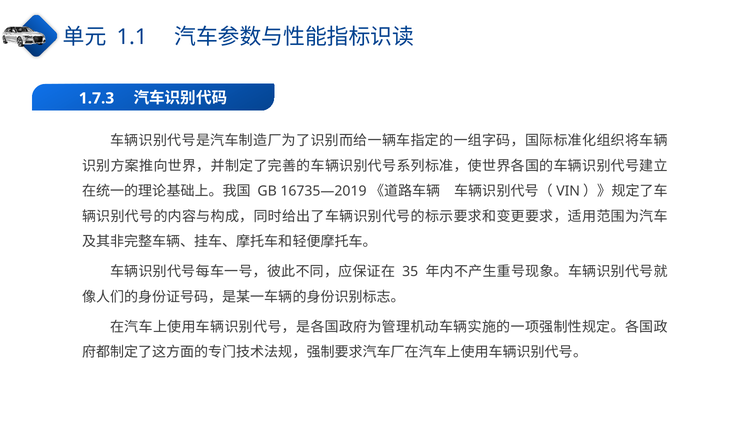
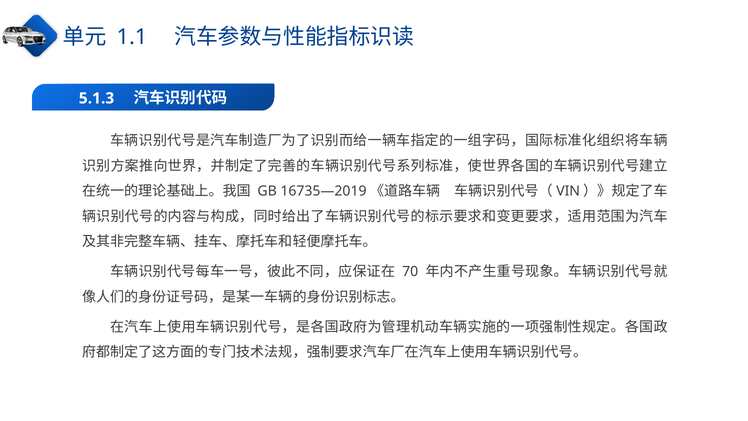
1.7.3: 1.7.3 -> 5.1.3 (97, 98)
35: 35 -> 70 (410, 272)
